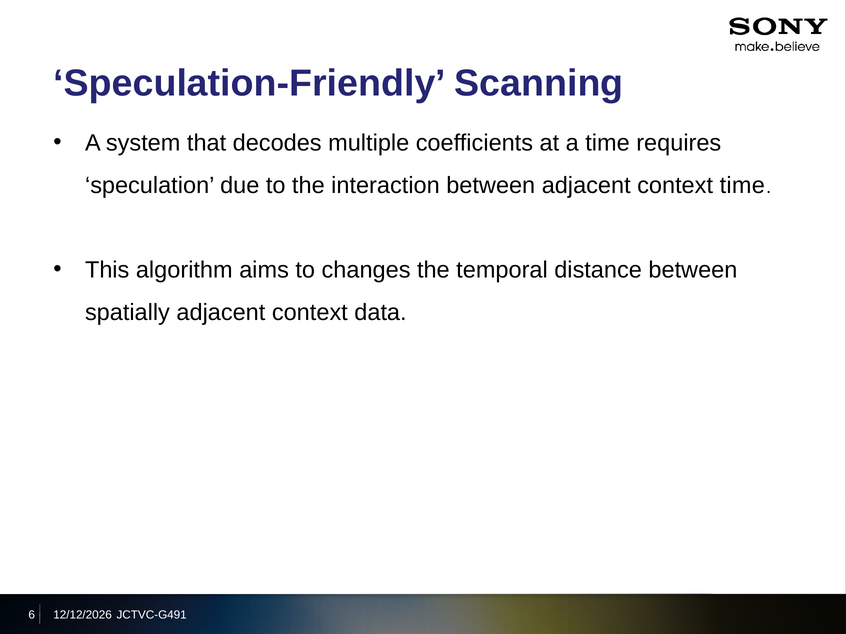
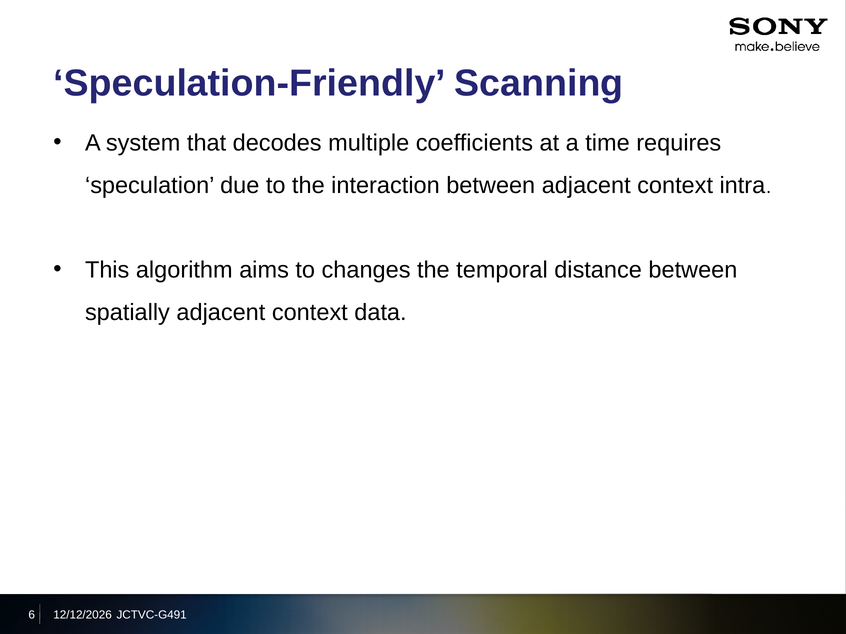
context time: time -> intra (742, 186)
